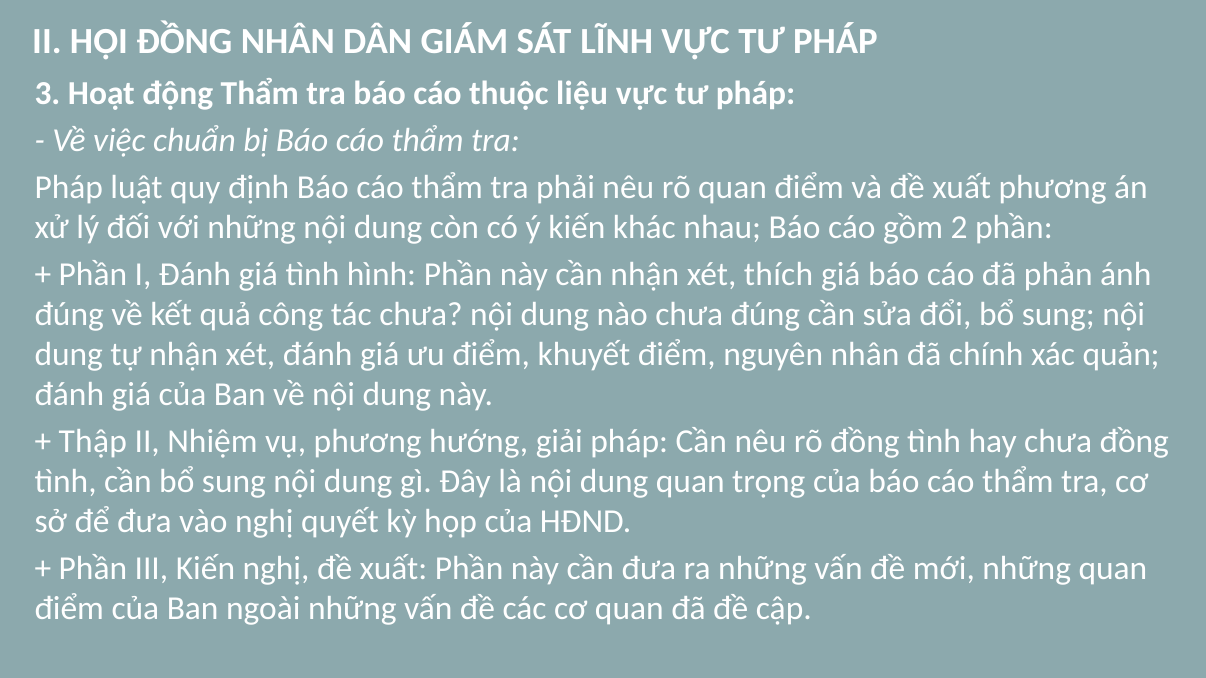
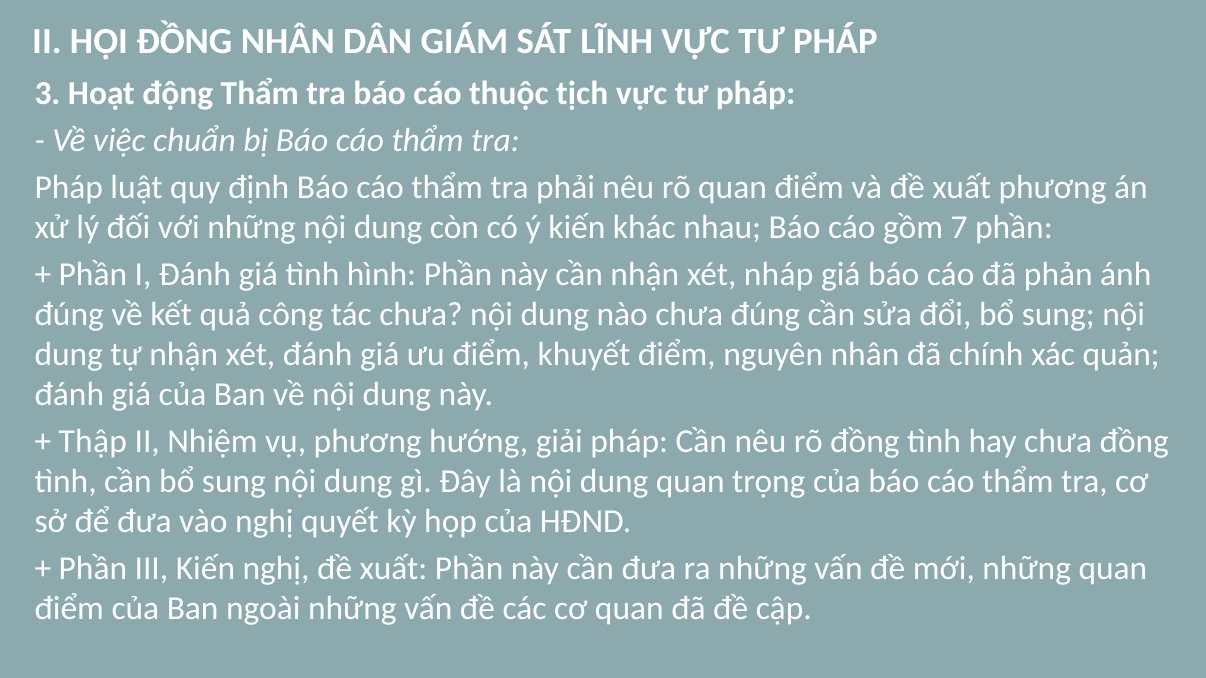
liệu: liệu -> tịch (582, 93)
2: 2 -> 7 (959, 227)
thích: thích -> nháp (779, 274)
